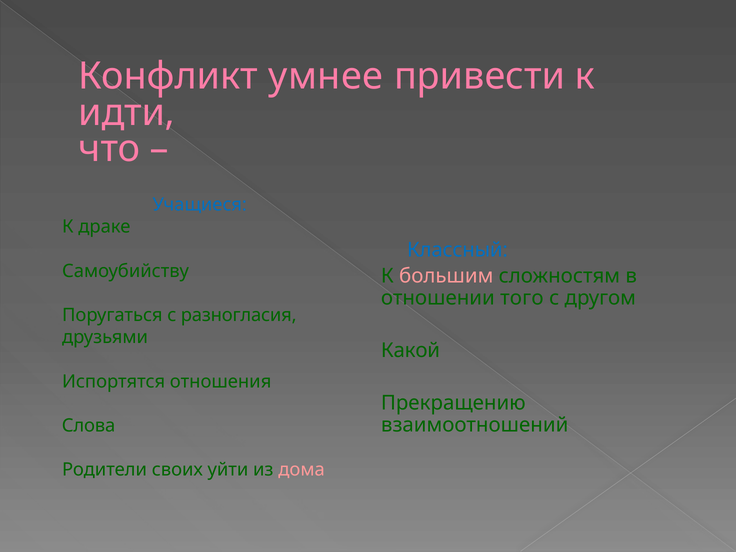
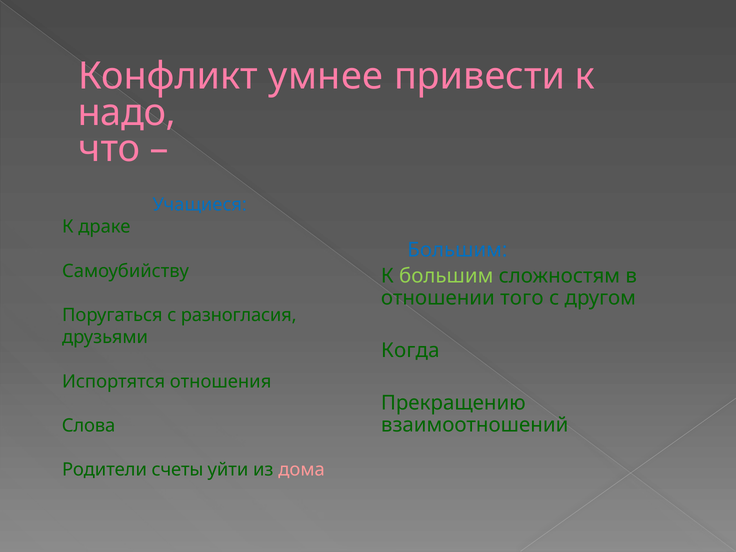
идти: идти -> надо (127, 113)
Классный: Классный -> Большим (457, 250)
большим colour: pink -> light green (446, 276)
Какой: Какой -> Когда (410, 350)
своих: своих -> счеты (177, 470)
